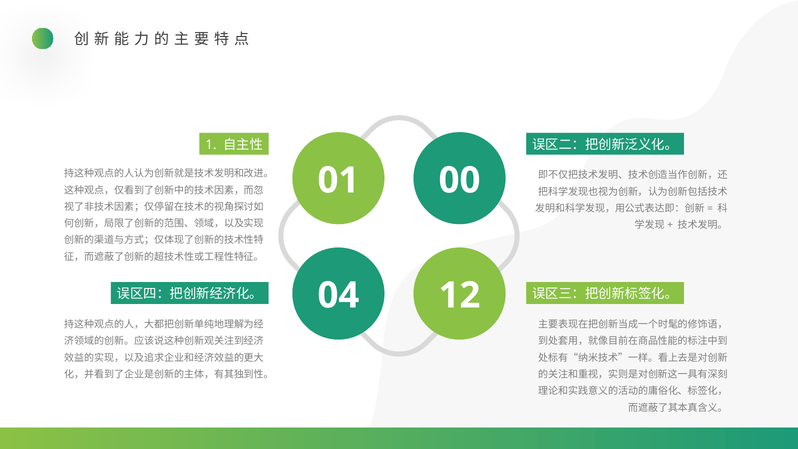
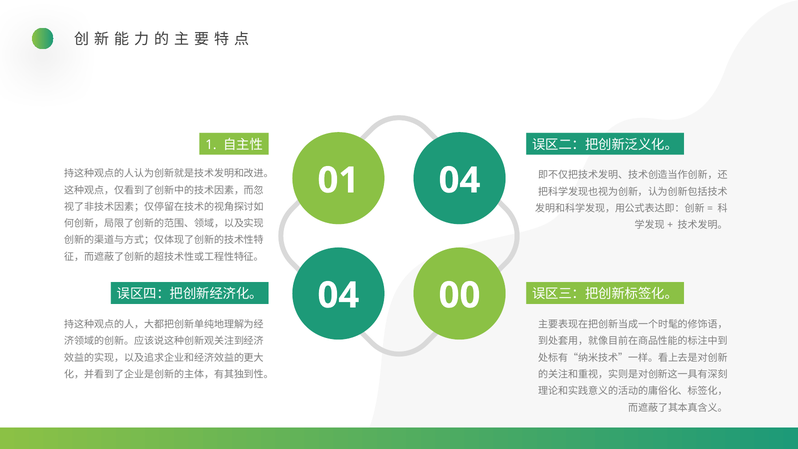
01 00: 00 -> 04 (460, 180)
12: 12 -> 00 (460, 295)
